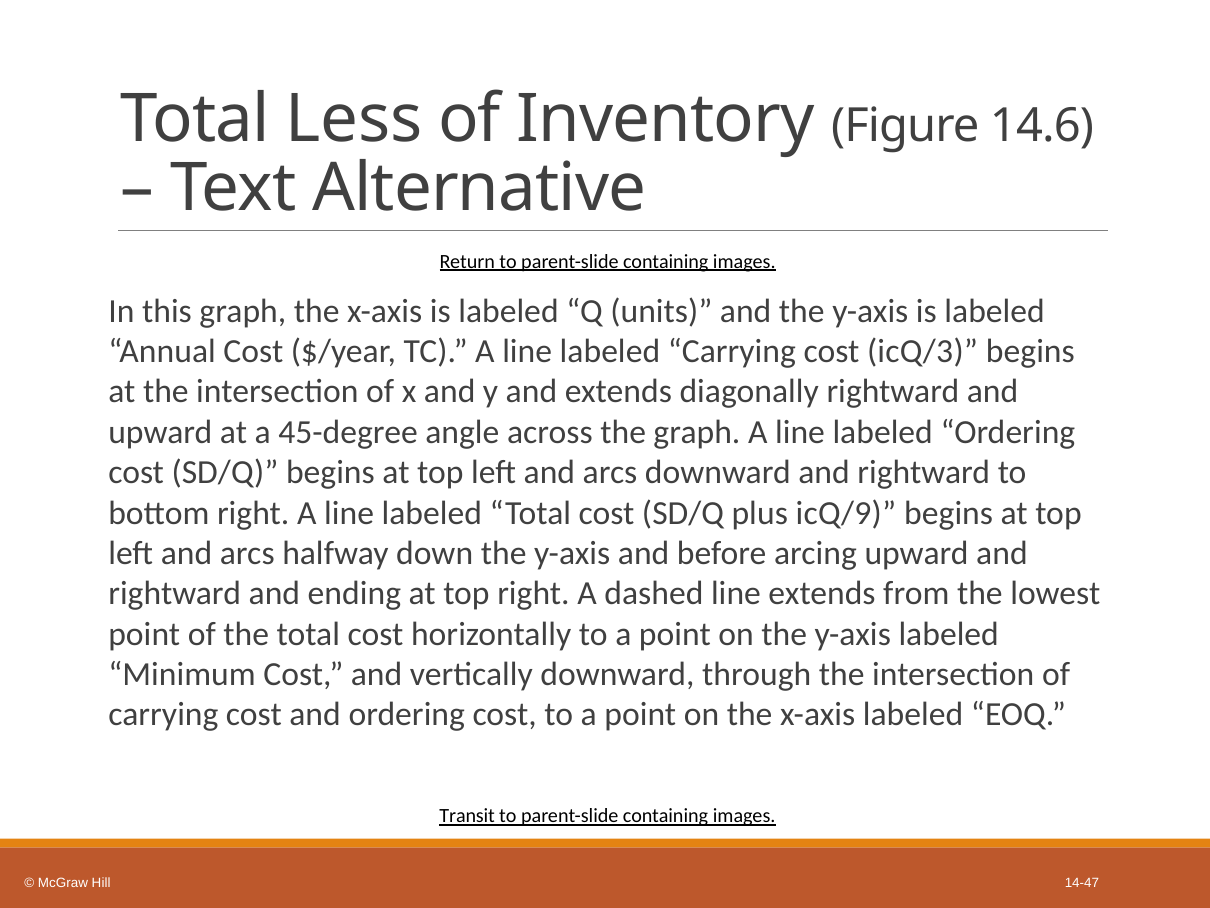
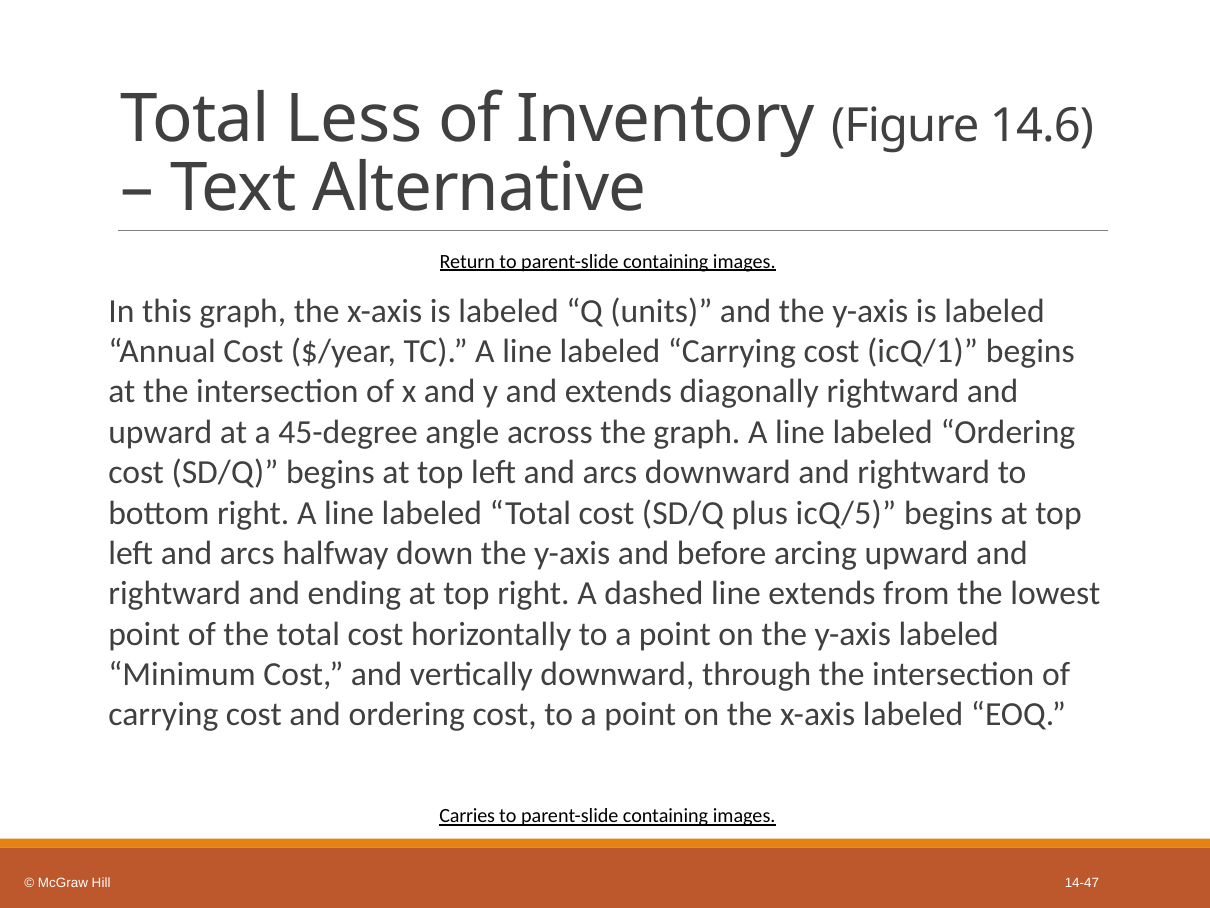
icQ/3: icQ/3 -> icQ/1 (923, 351)
icQ/9: icQ/9 -> icQ/5 (846, 513)
Transit: Transit -> Carries (467, 816)
